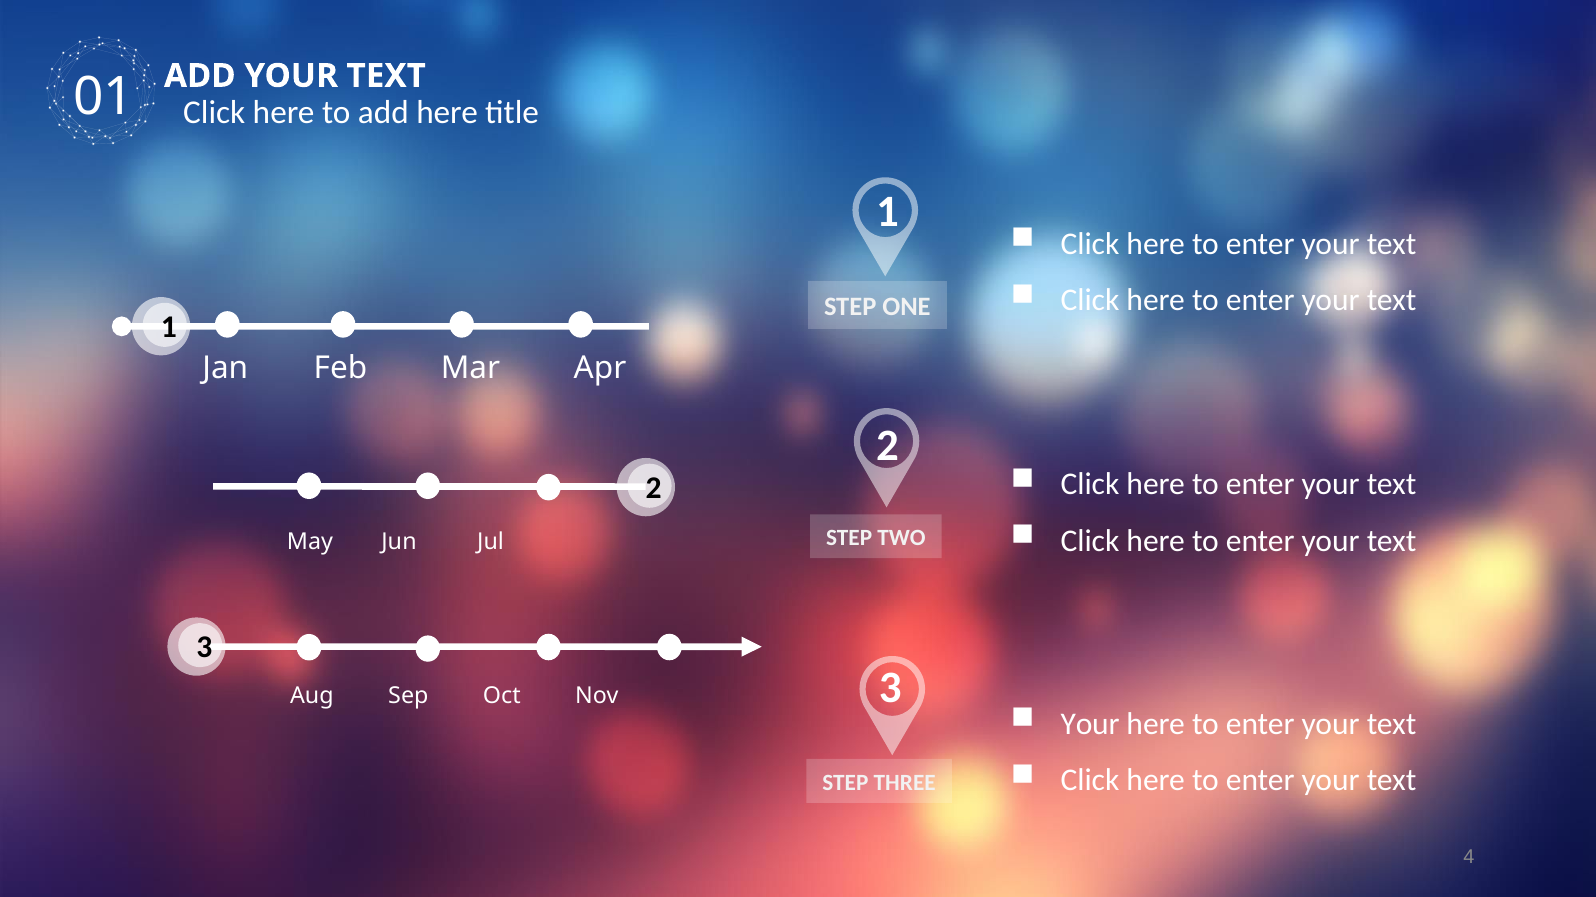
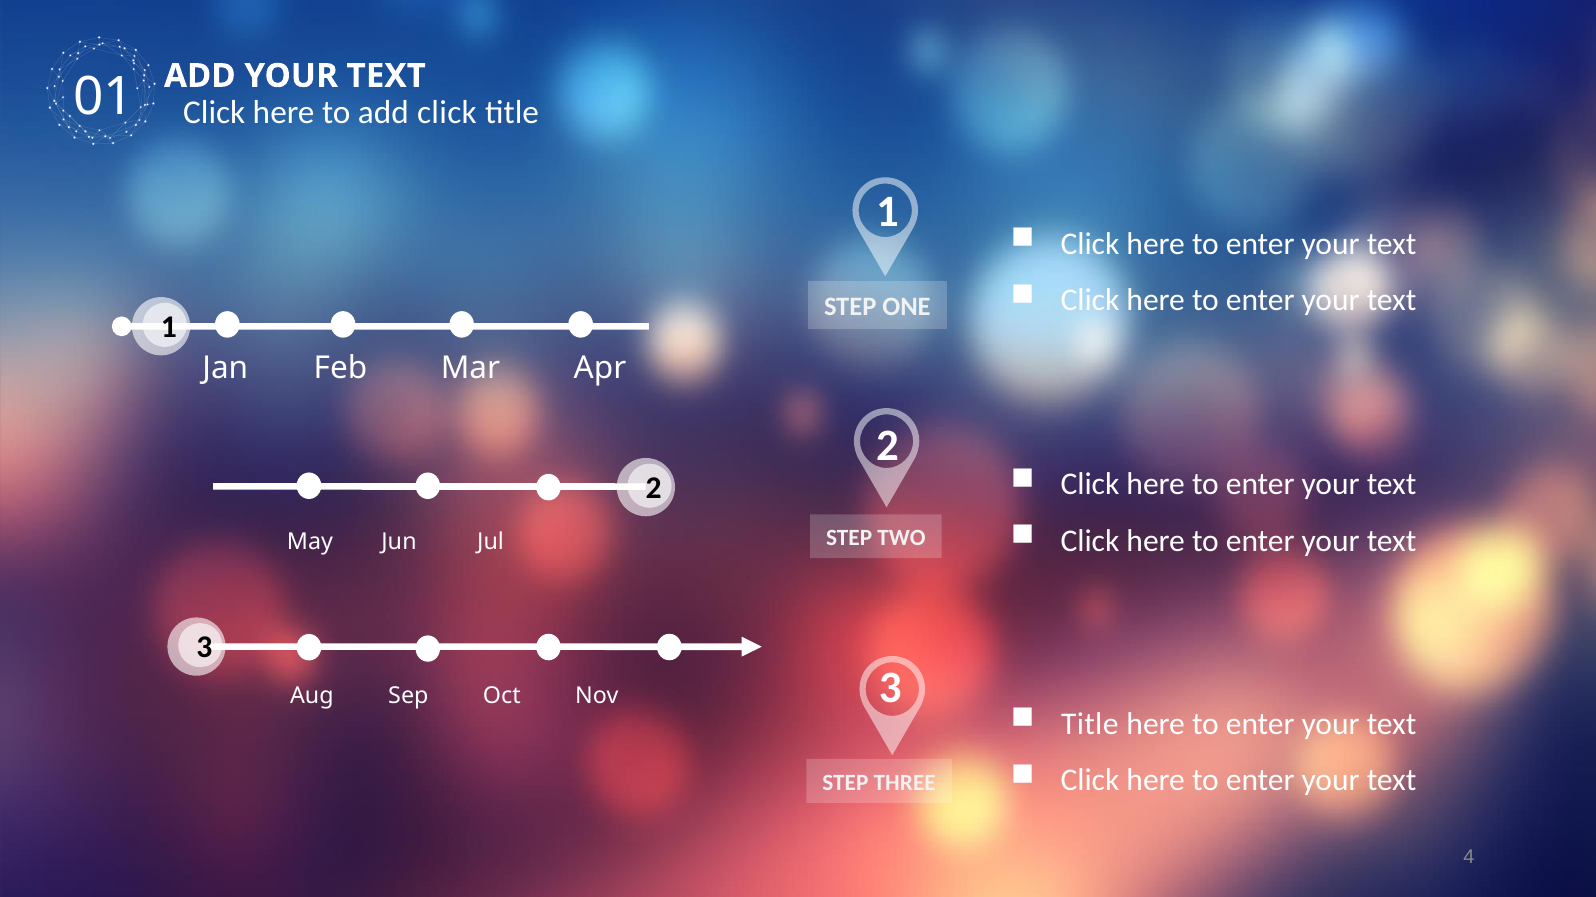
add here: here -> click (447, 113)
Your: Your -> Title (1090, 724)
